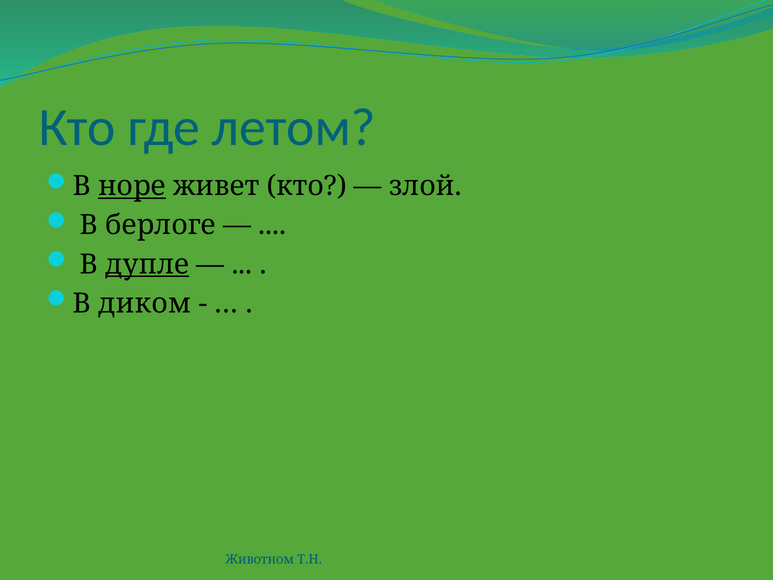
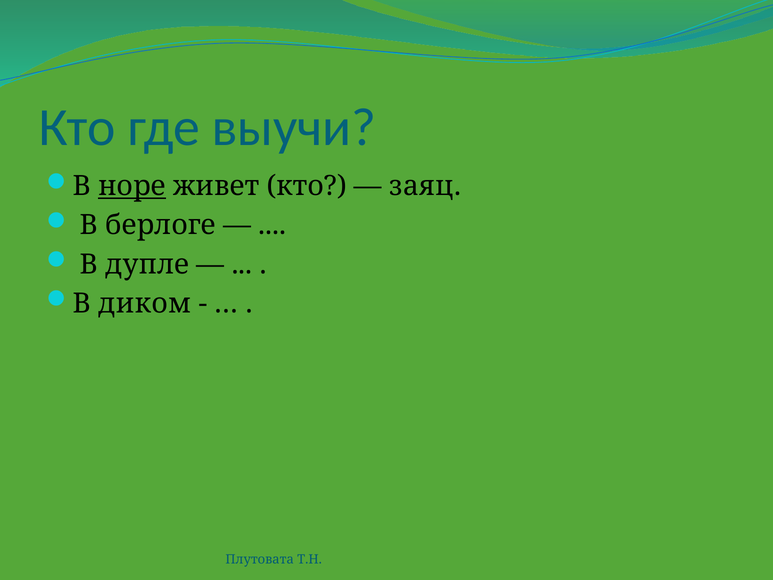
летом: летом -> выучи (294, 128)
злой: злой -> заяц (425, 186)
дупле underline: present -> none (147, 264)
Животном: Животном -> Плутовата (260, 559)
